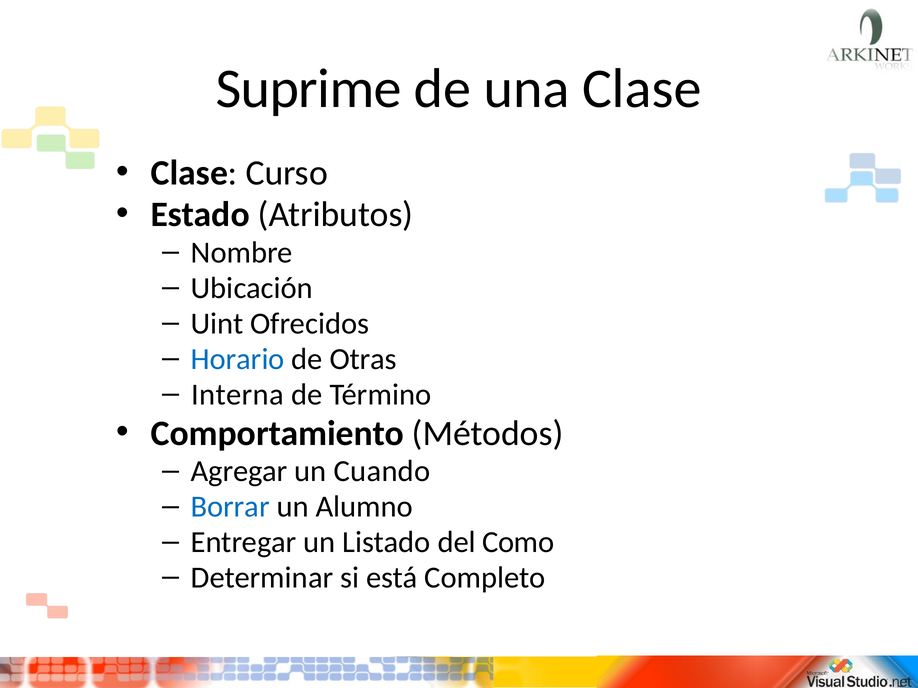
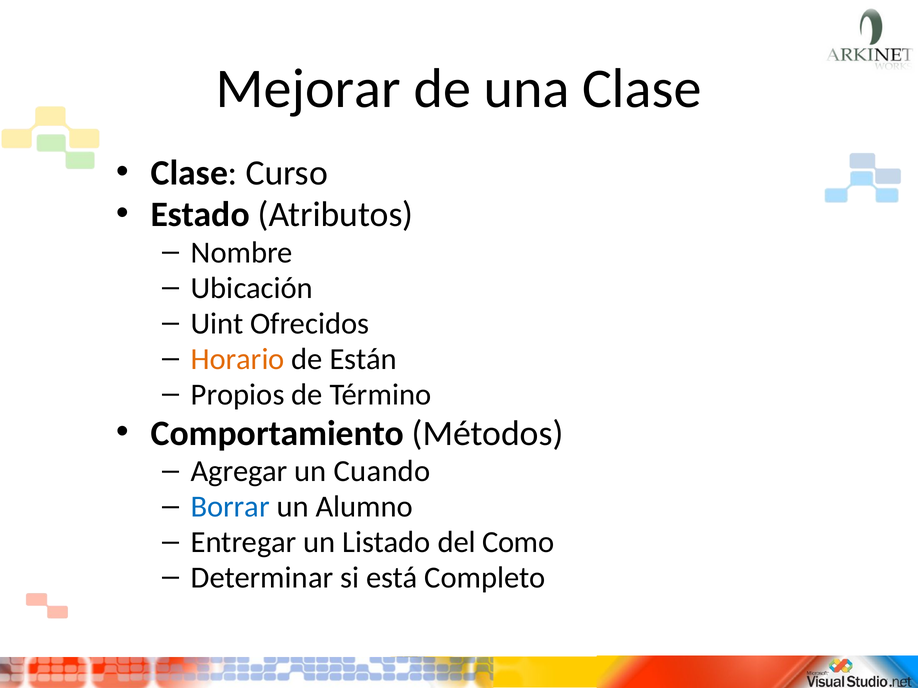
Suprime: Suprime -> Mejorar (308, 89)
Horario colour: blue -> orange (238, 359)
Otras: Otras -> Están (363, 359)
Interna: Interna -> Propios (238, 395)
